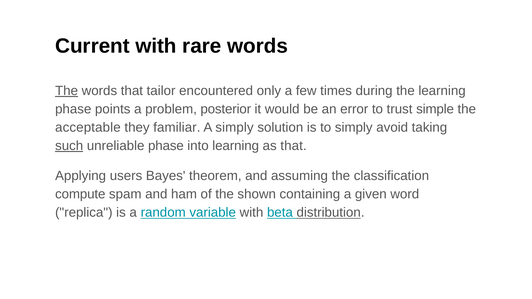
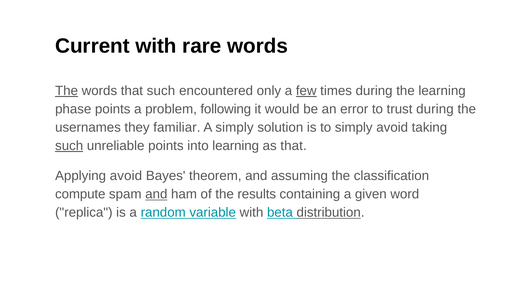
that tailor: tailor -> such (161, 91)
few underline: none -> present (306, 91)
posterior: posterior -> following (226, 109)
trust simple: simple -> during (435, 109)
acceptable: acceptable -> usernames (88, 128)
unreliable phase: phase -> points (166, 146)
Applying users: users -> avoid (126, 176)
and underline: none -> present (156, 194)
shown: shown -> results (257, 194)
